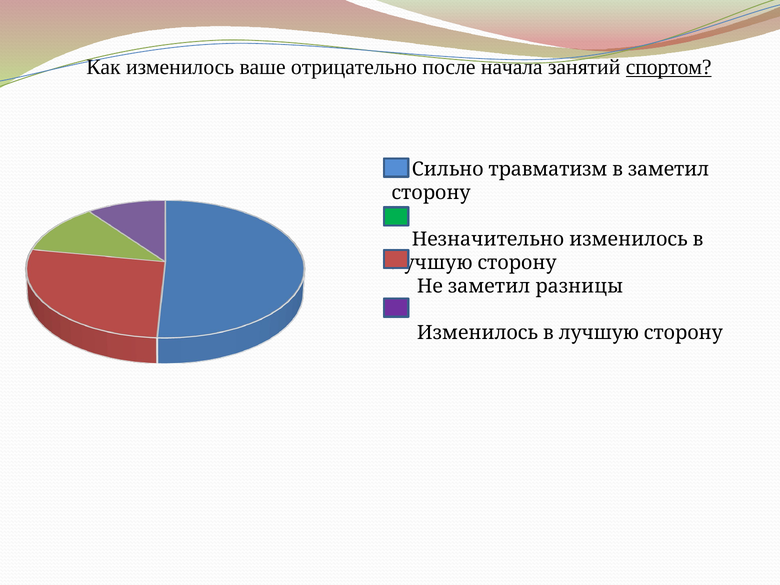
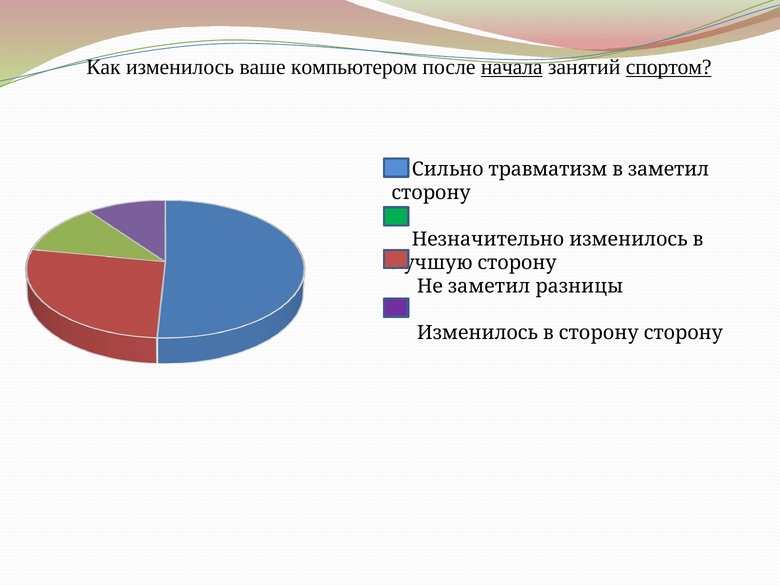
отрицательно: отрицательно -> компьютером (354, 67)
начала underline: none -> present (512, 67)
лучшую: лучшую -> сторону (599, 333)
